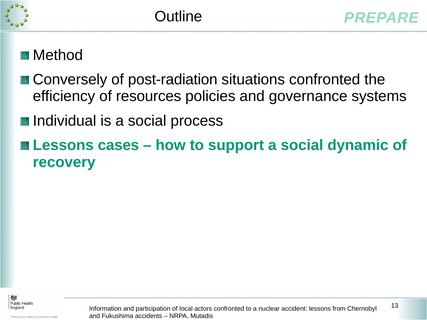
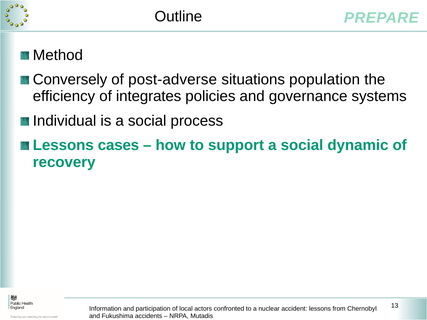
post-radiation: post-radiation -> post-adverse (173, 80)
situations confronted: confronted -> population (325, 80)
resources: resources -> integrates (149, 96)
